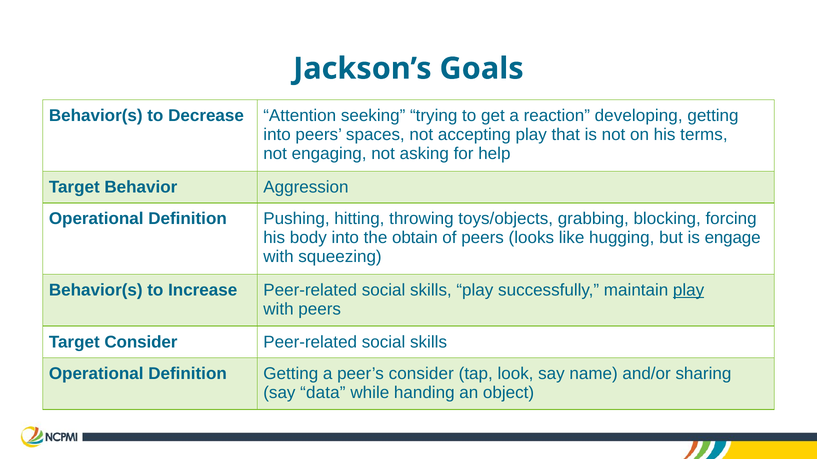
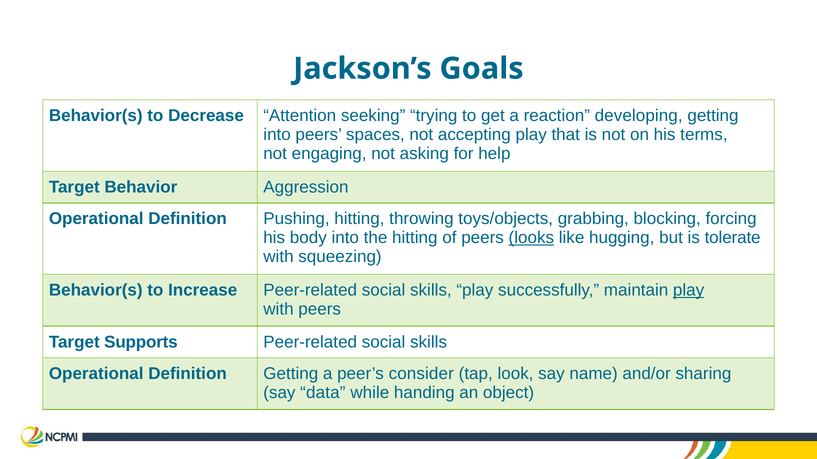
the obtain: obtain -> hitting (415, 238)
looks underline: none -> present (531, 238)
engage: engage -> tolerate (733, 238)
Target Consider: Consider -> Supports (141, 342)
